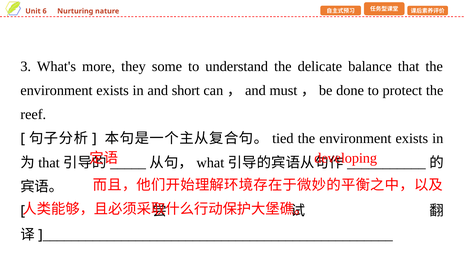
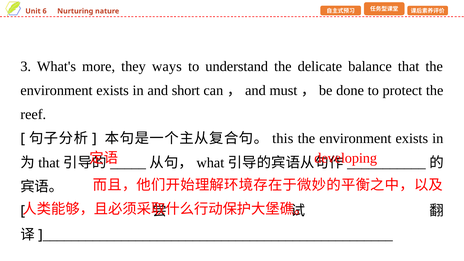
some: some -> ways (167, 66)
tied: tied -> this (283, 139)
